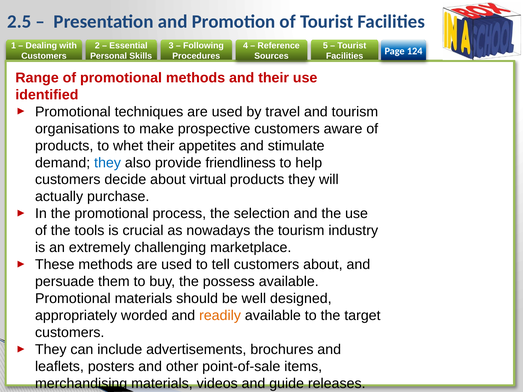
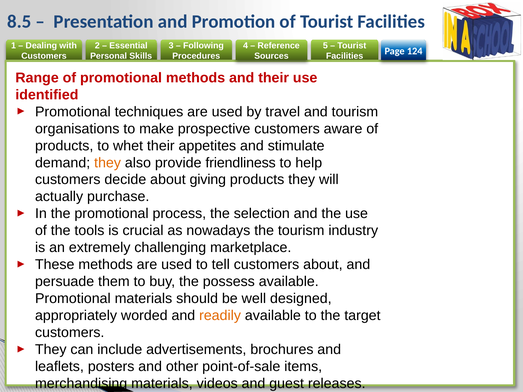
2.5: 2.5 -> 8.5 (19, 22)
they colour: blue -> orange (108, 163)
virtual: virtual -> giving (208, 180)
guide: guide -> guest (287, 384)
